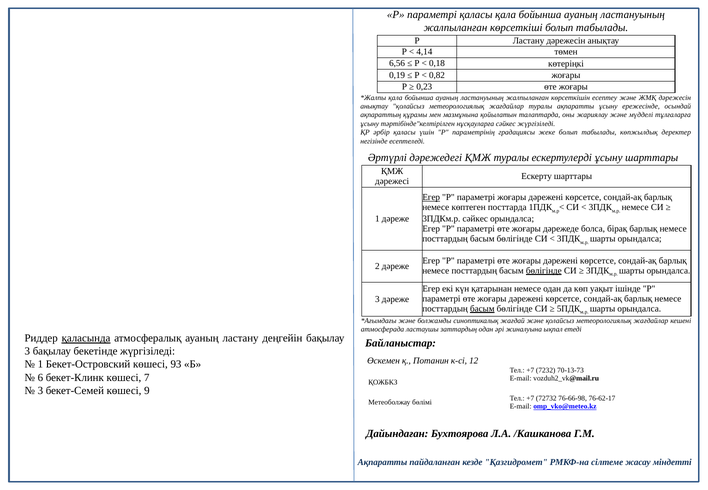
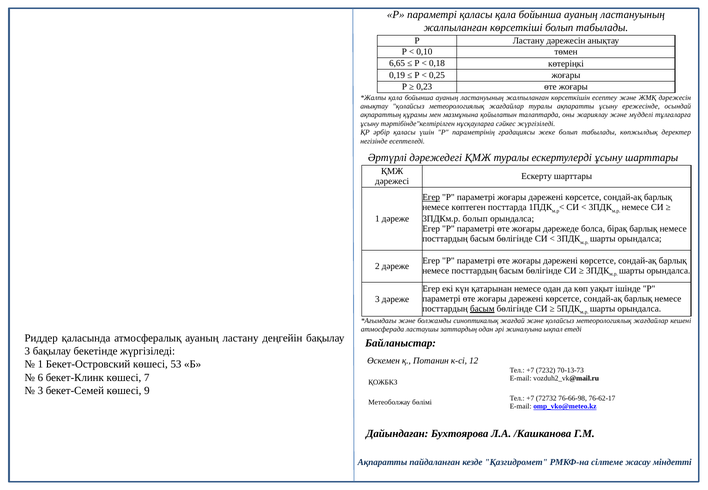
4,14: 4,14 -> 0,10 (424, 52)
6,56: 6,56 -> 6,65 (397, 63)
0,82: 0,82 -> 0,25 (437, 75)
3ПДКм.р сәйкес: сәйкес -> болып (475, 219)
бөлігінде underline: present -> none (544, 271)
қаласында underline: present -> none (86, 338)
93: 93 -> 53 (176, 364)
